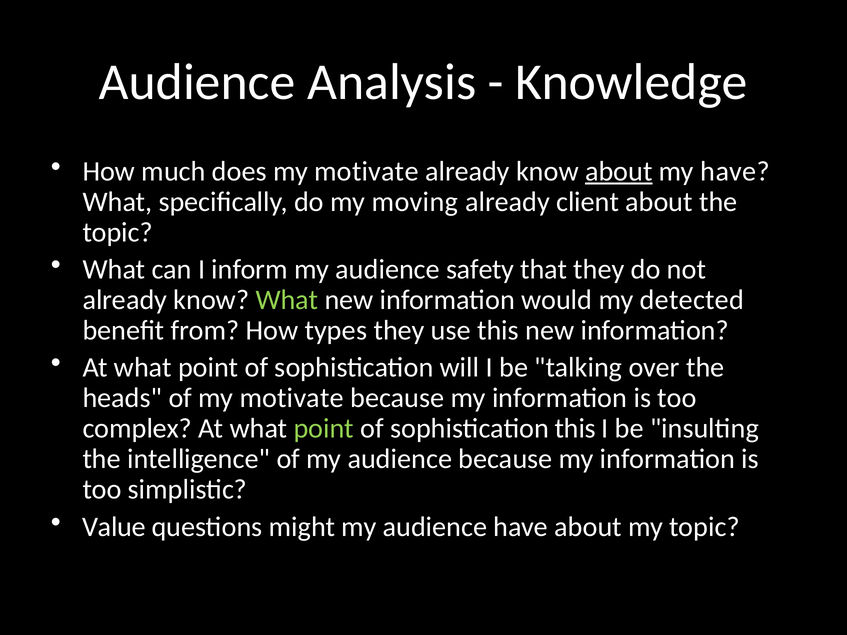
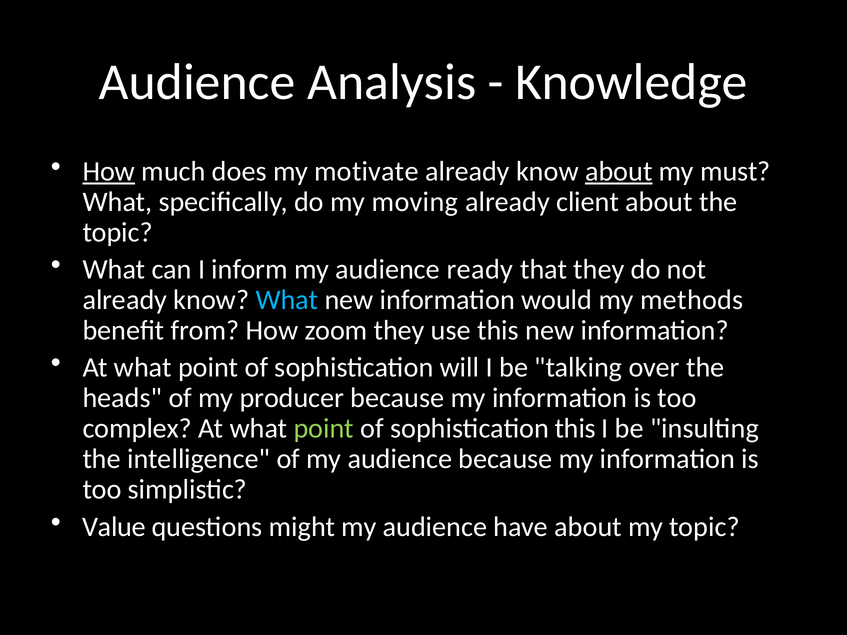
How underline: none -> present (109, 171)
my have: have -> must (735, 171)
safety: safety -> ready (480, 270)
What colour: light green -> light blue (287, 300)
detected: detected -> methods (692, 300)
types: types -> zoom (336, 331)
of my motivate: motivate -> producer (292, 398)
